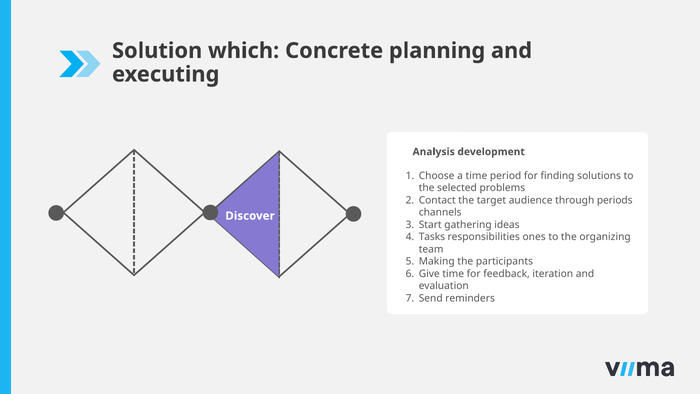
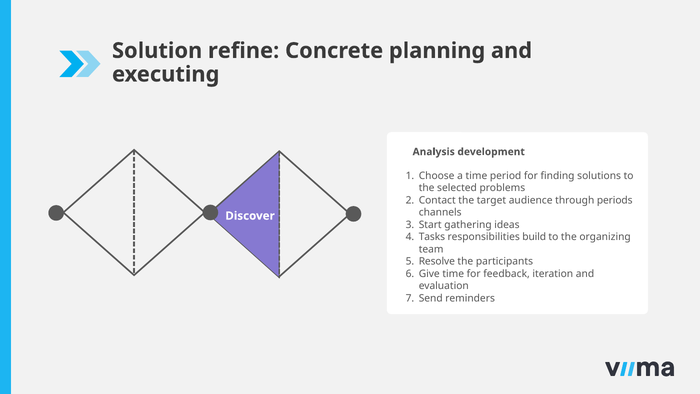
which: which -> refine (244, 51)
ones: ones -> build (534, 237)
Making: Making -> Resolve (437, 261)
